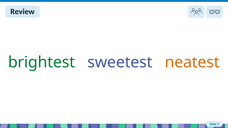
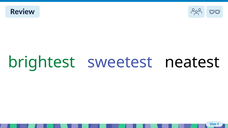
neatest colour: orange -> black (192, 62)
